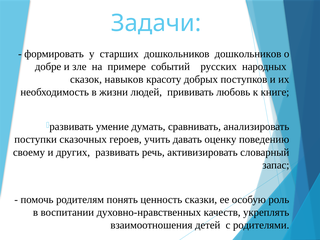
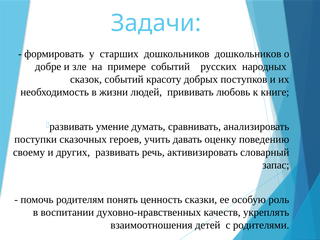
сказок навыков: навыков -> событий (124, 79)
